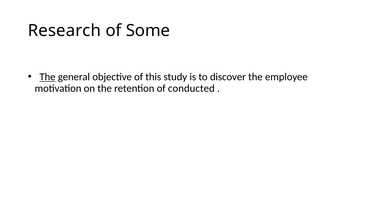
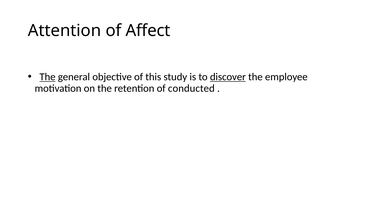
Research: Research -> Attention (65, 31)
Some: Some -> Affect (148, 31)
discover underline: none -> present (228, 77)
